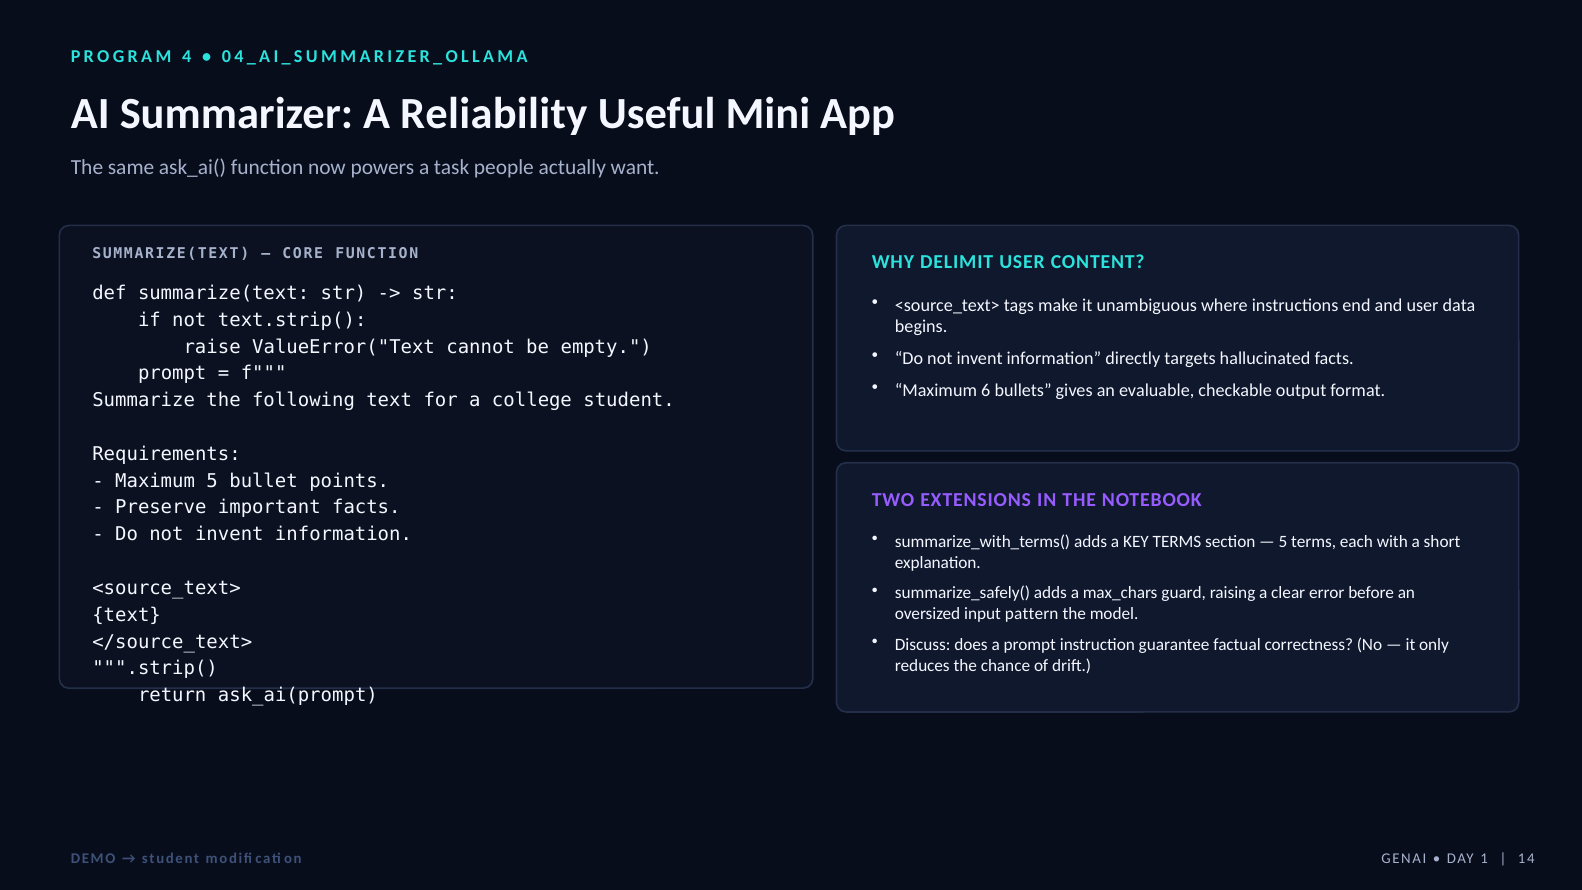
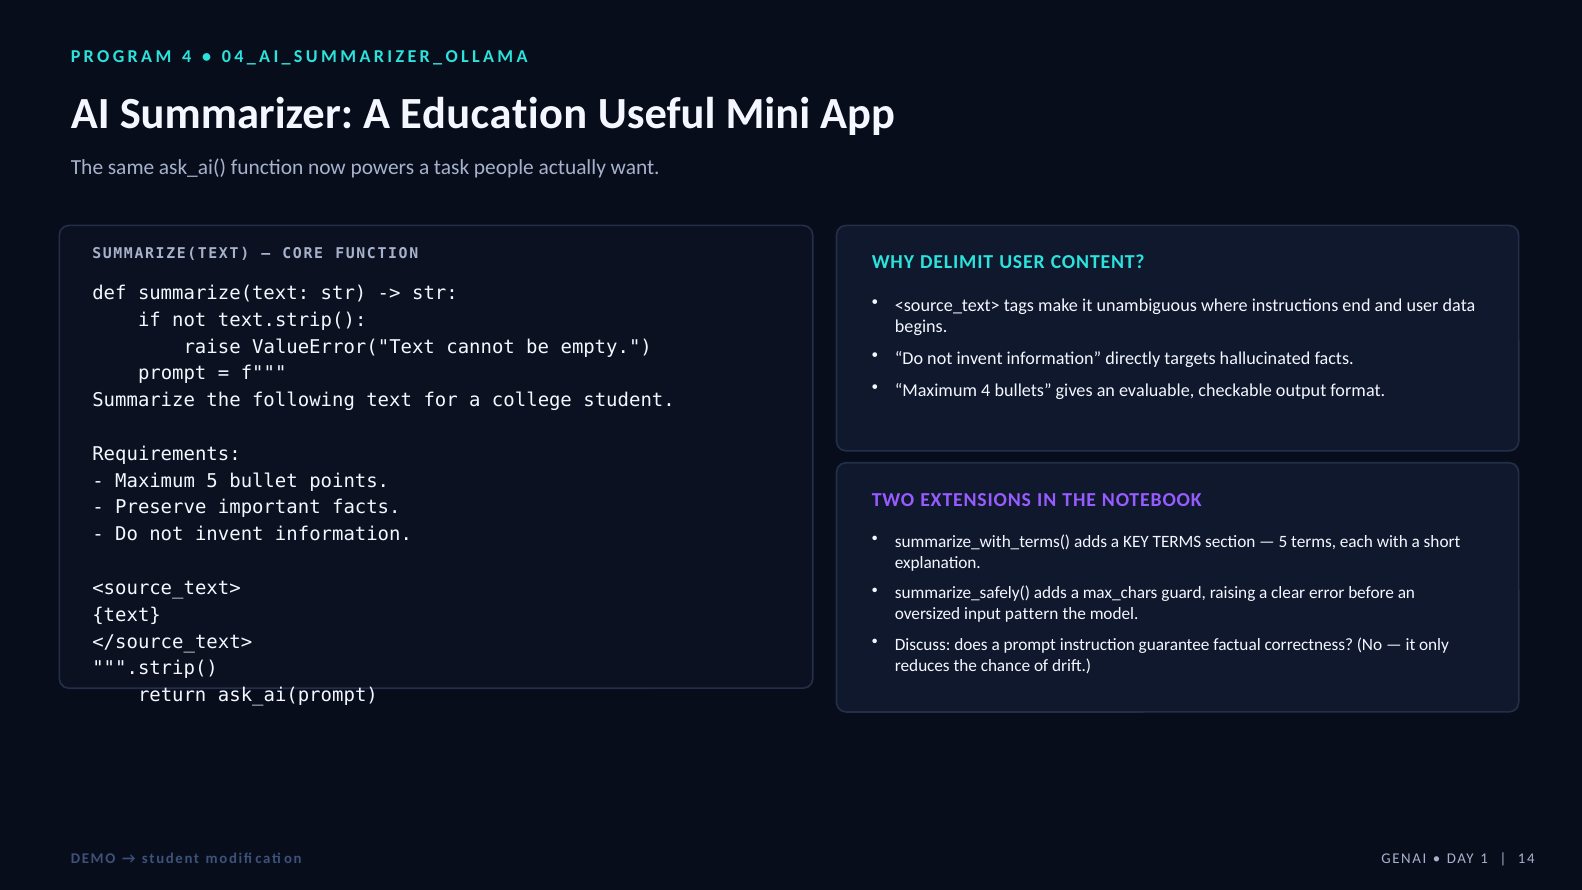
Reliability: Reliability -> Education (494, 113)
Maximum 6: 6 -> 4 (986, 390)
